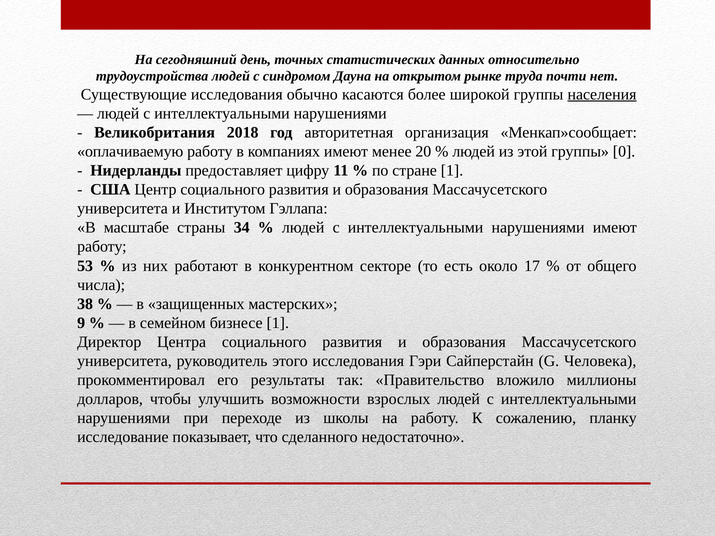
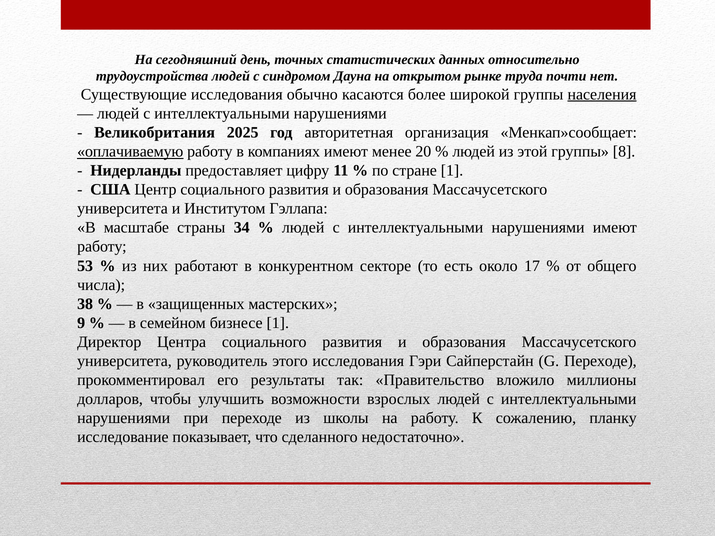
2018: 2018 -> 2025 (243, 133)
оплачиваемую underline: none -> present (130, 152)
0: 0 -> 8 (624, 152)
G Человека: Человека -> Переходе (600, 361)
